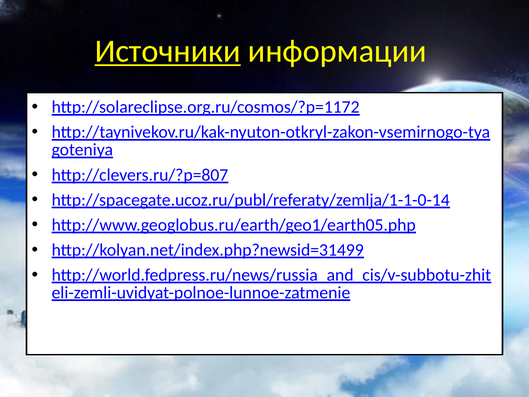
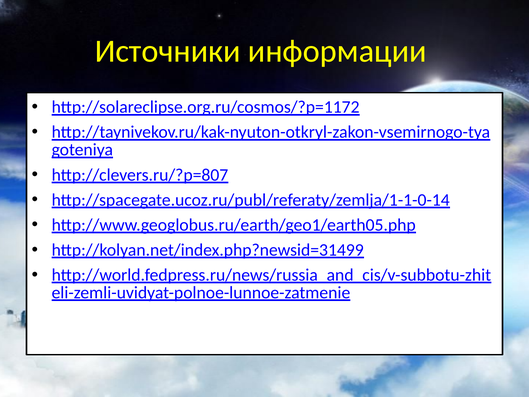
Источники underline: present -> none (168, 51)
